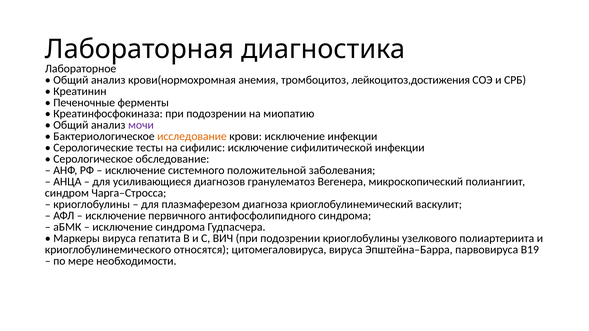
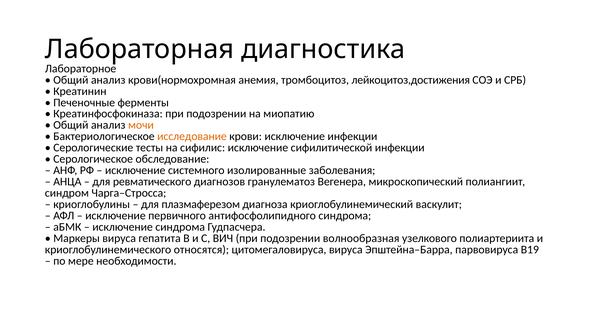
мочи colour: purple -> orange (141, 125)
положительной: положительной -> изолированные (267, 171)
усиливающиеся: усиливающиеся -> ревматического (152, 182)
подозрении криоглобулины: криоглобулины -> волнообразная (361, 238)
